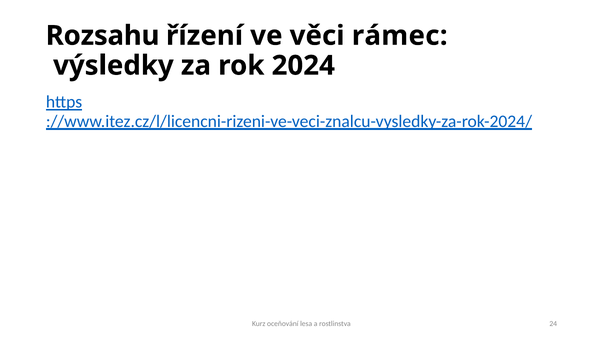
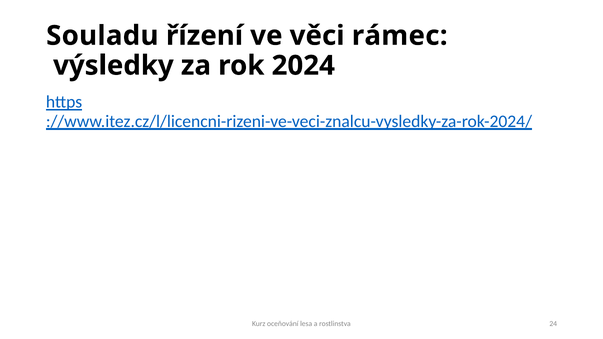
Rozsahu: Rozsahu -> Souladu (102, 36)
